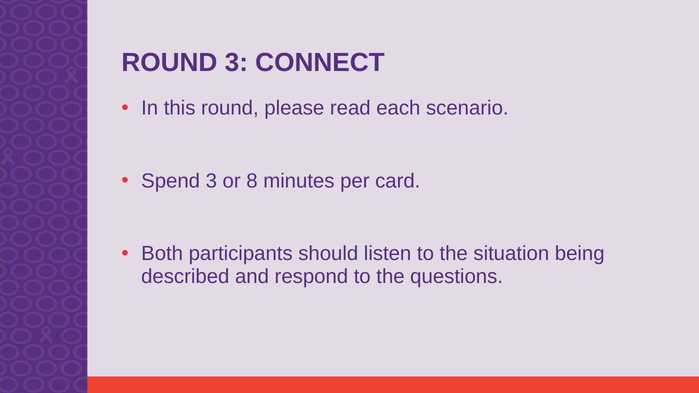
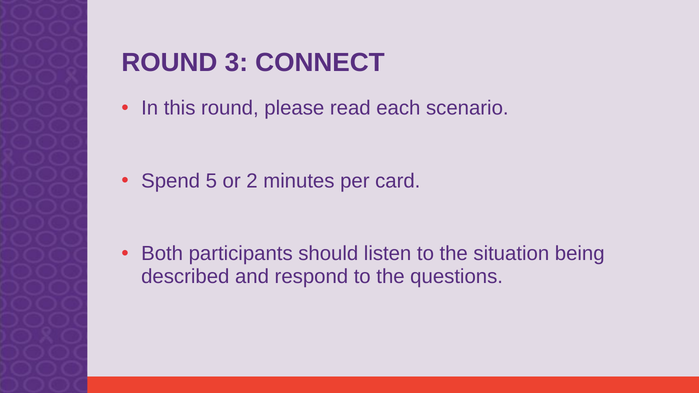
Spend 3: 3 -> 5 (211, 181)
8: 8 -> 2 (252, 181)
